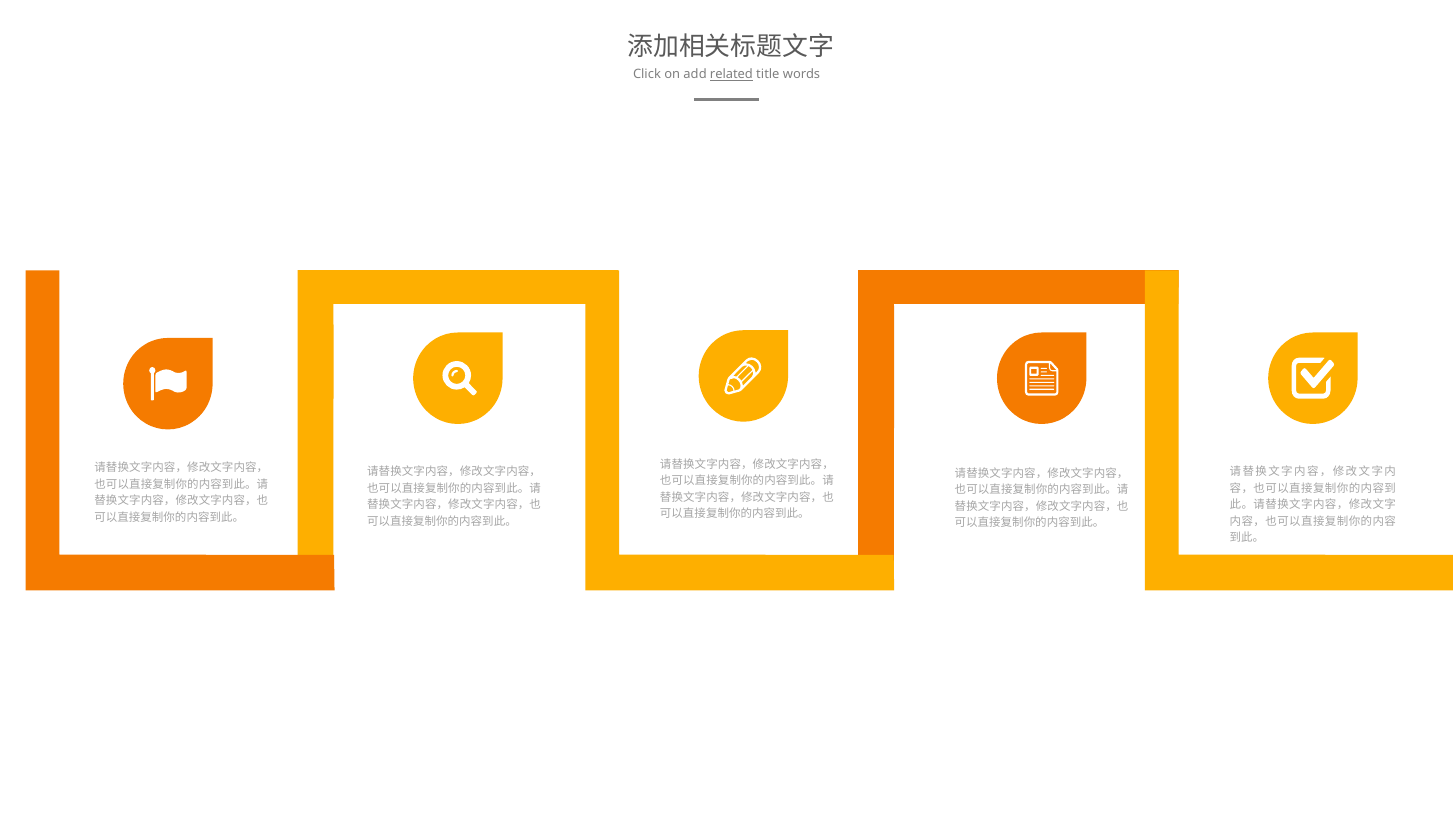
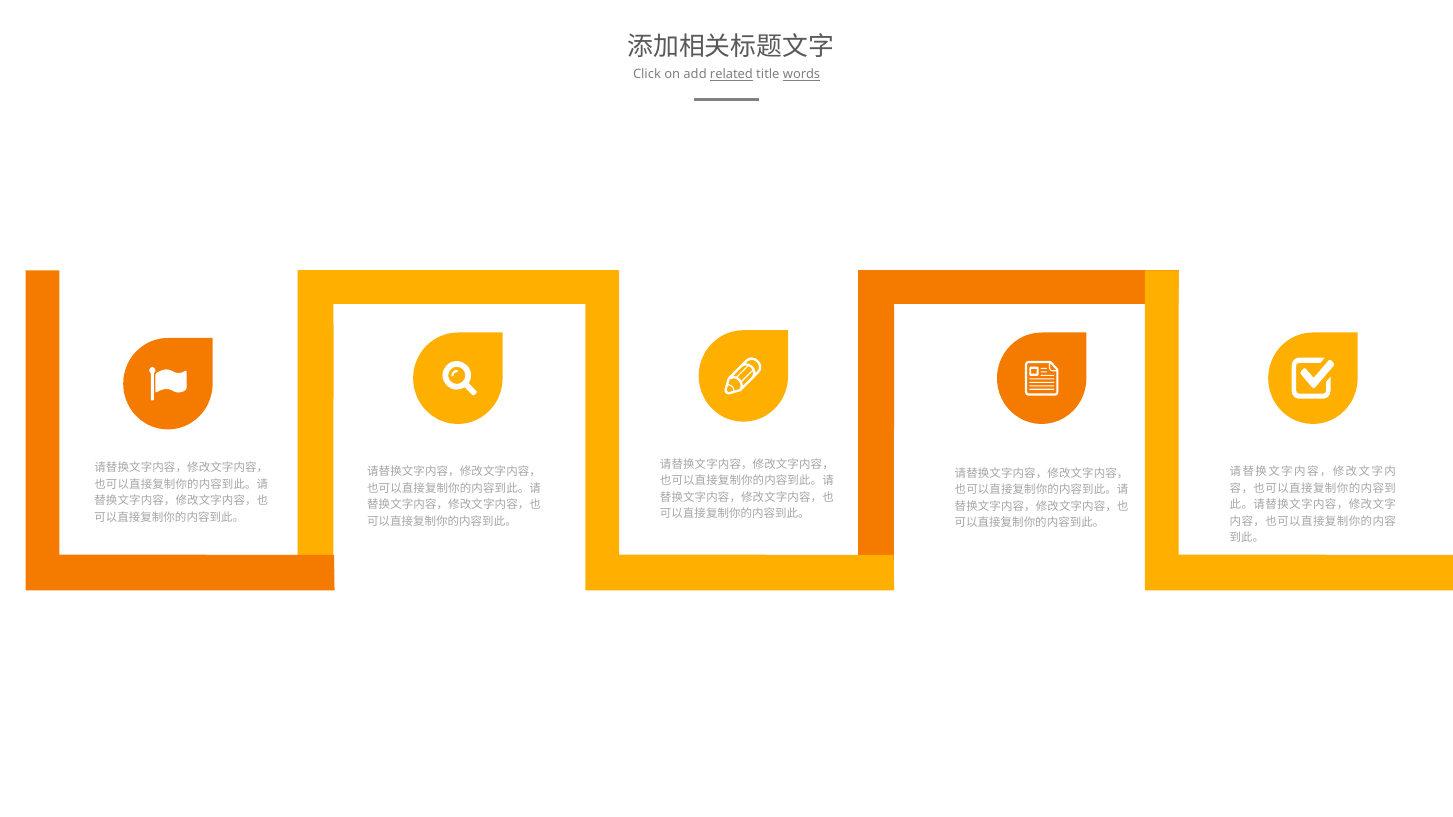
words underline: none -> present (802, 74)
